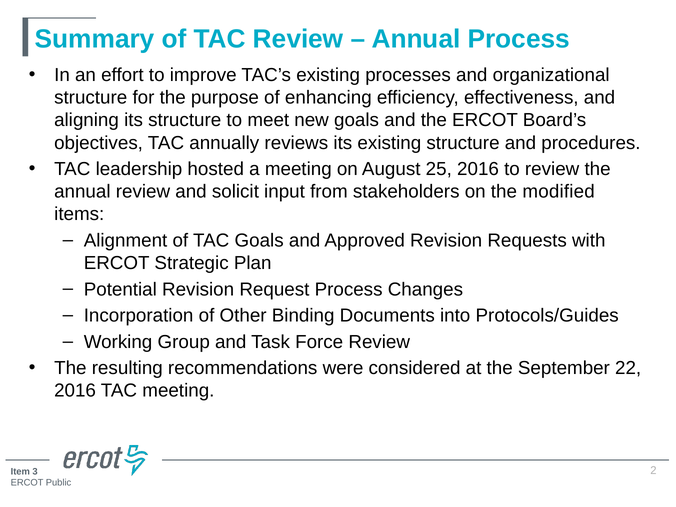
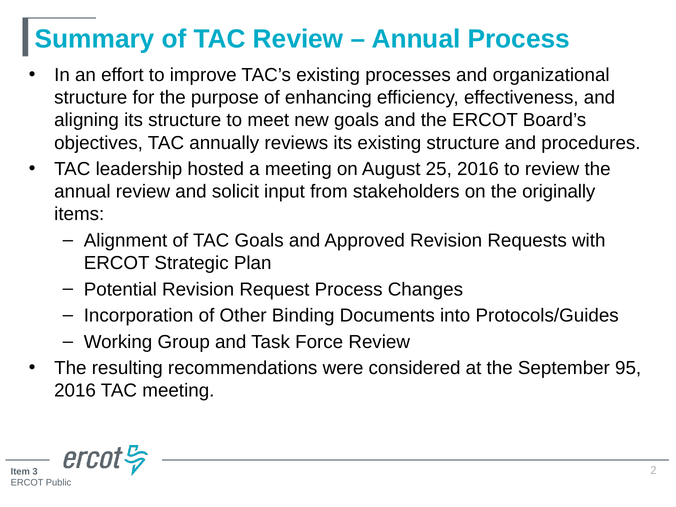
modified: modified -> originally (559, 192)
22: 22 -> 95 (628, 368)
